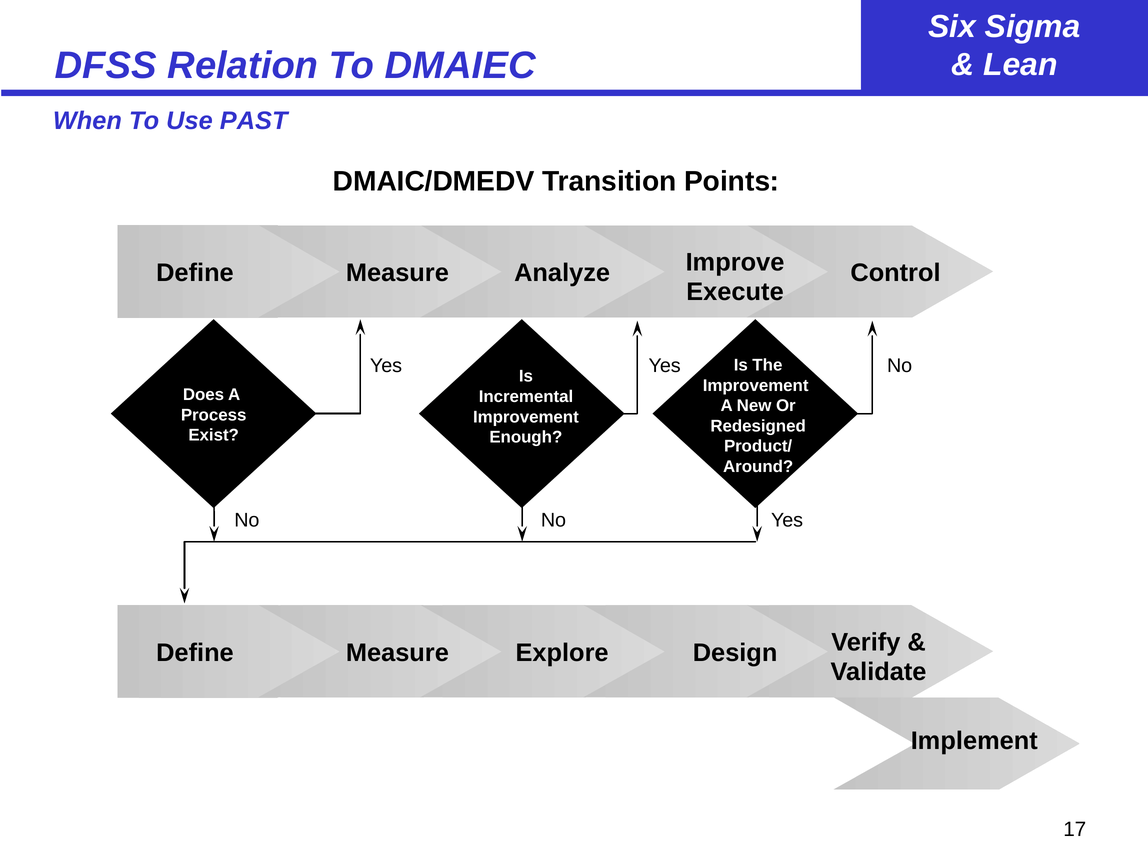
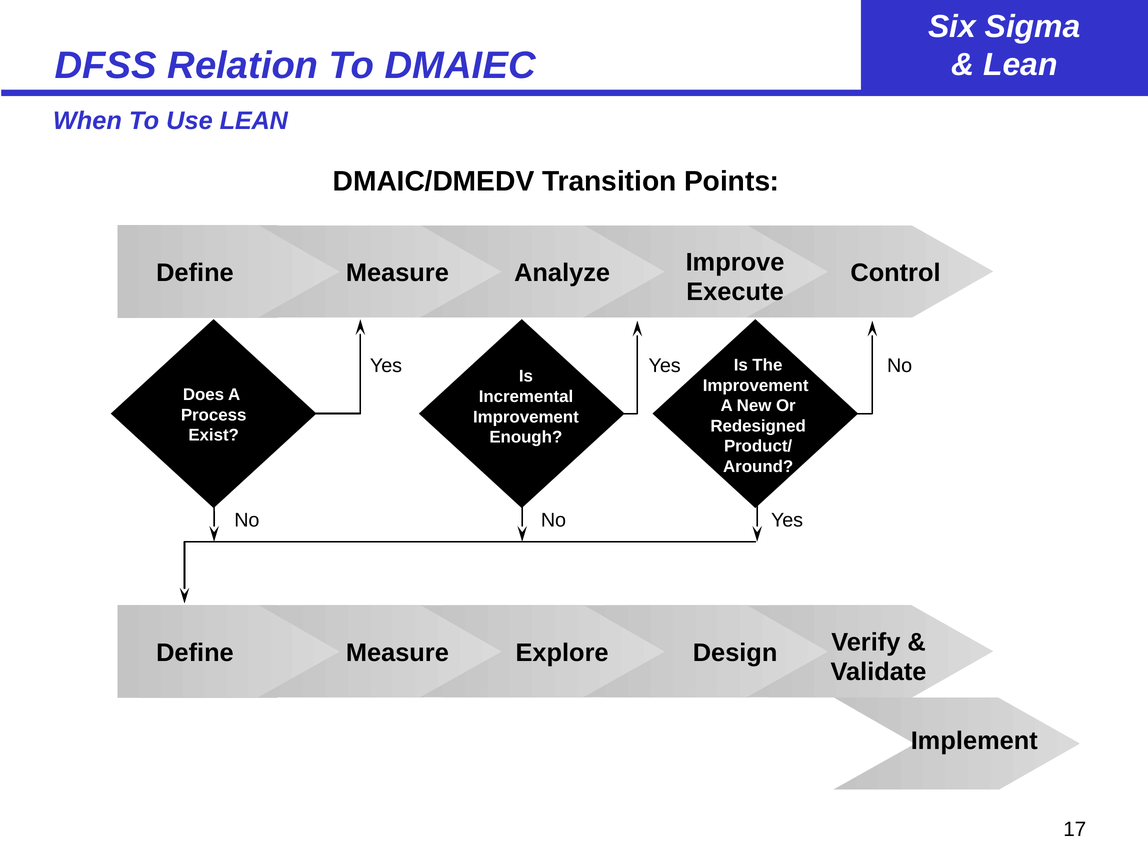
Use PAST: PAST -> LEAN (254, 121)
